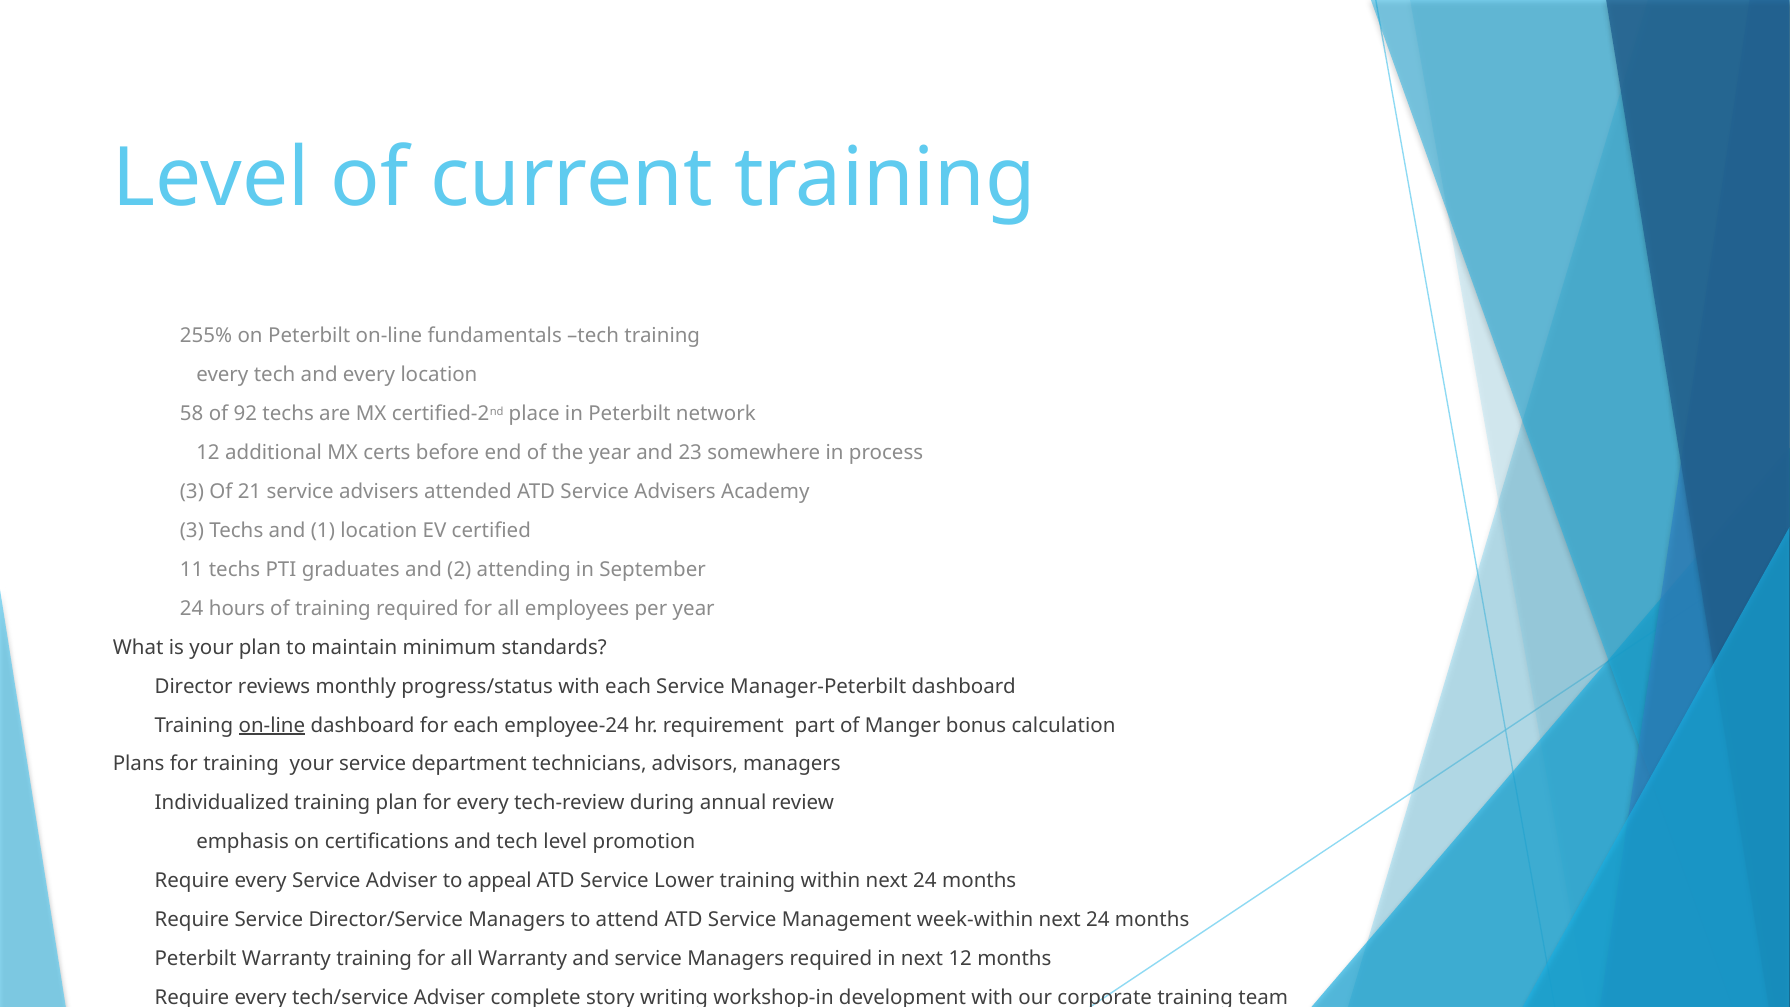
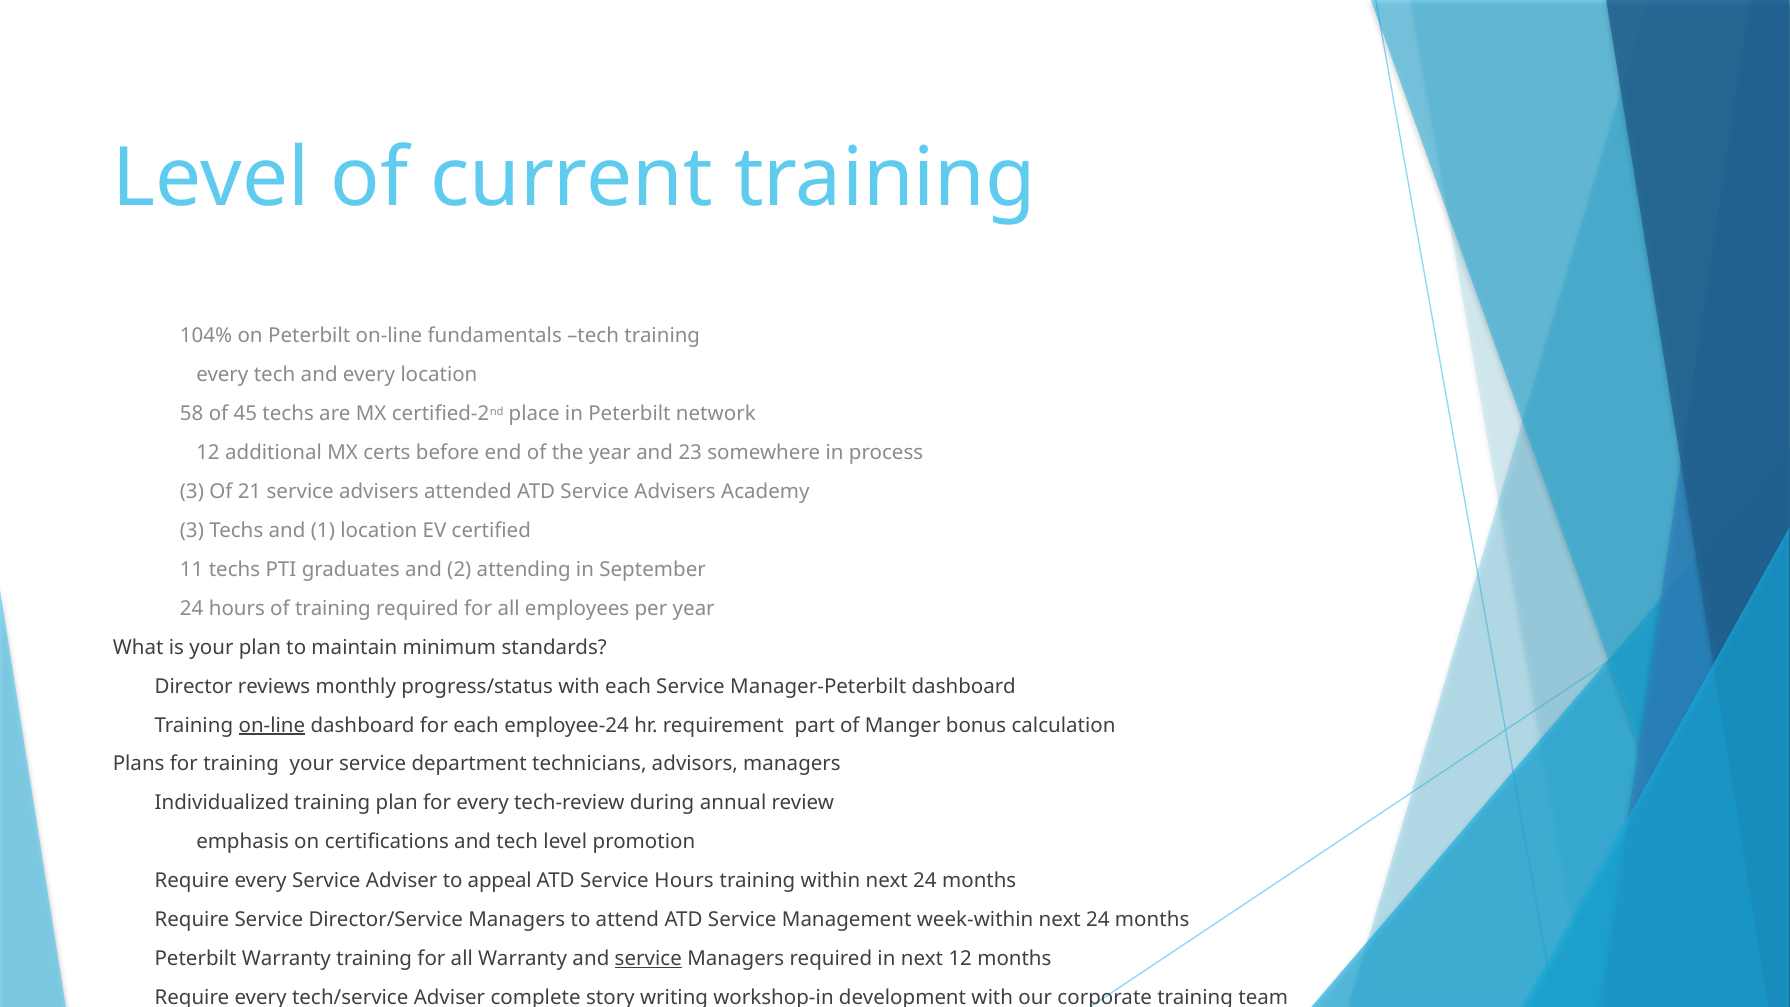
255%: 255% -> 104% (206, 336)
92: 92 -> 45 (245, 414)
Service Lower: Lower -> Hours (684, 881)
service underline: none -> present (648, 959)
